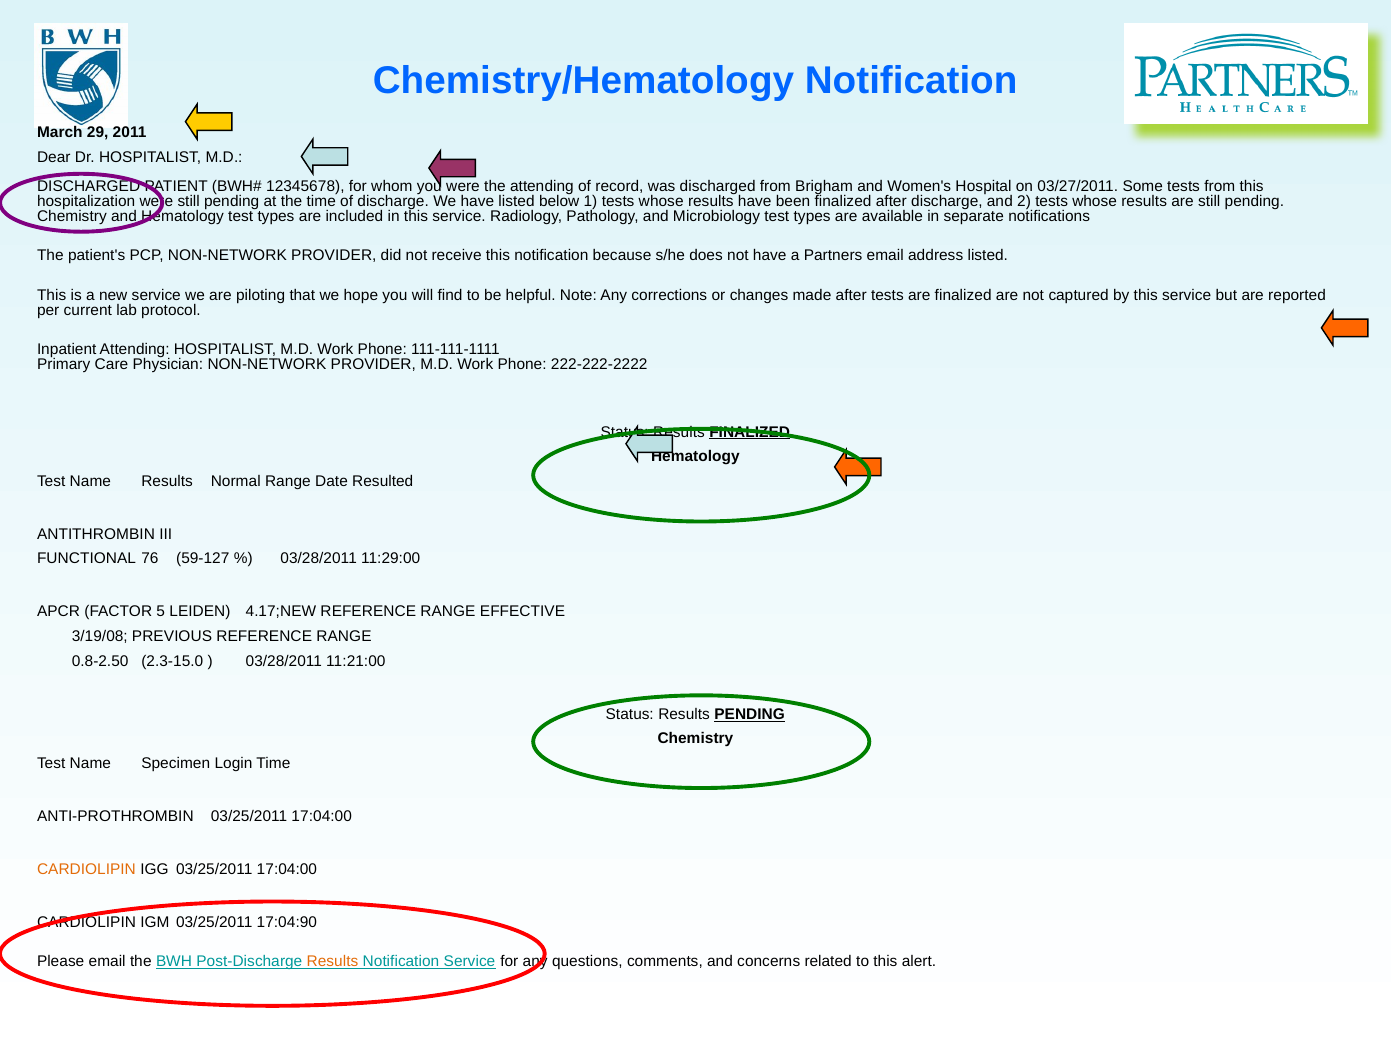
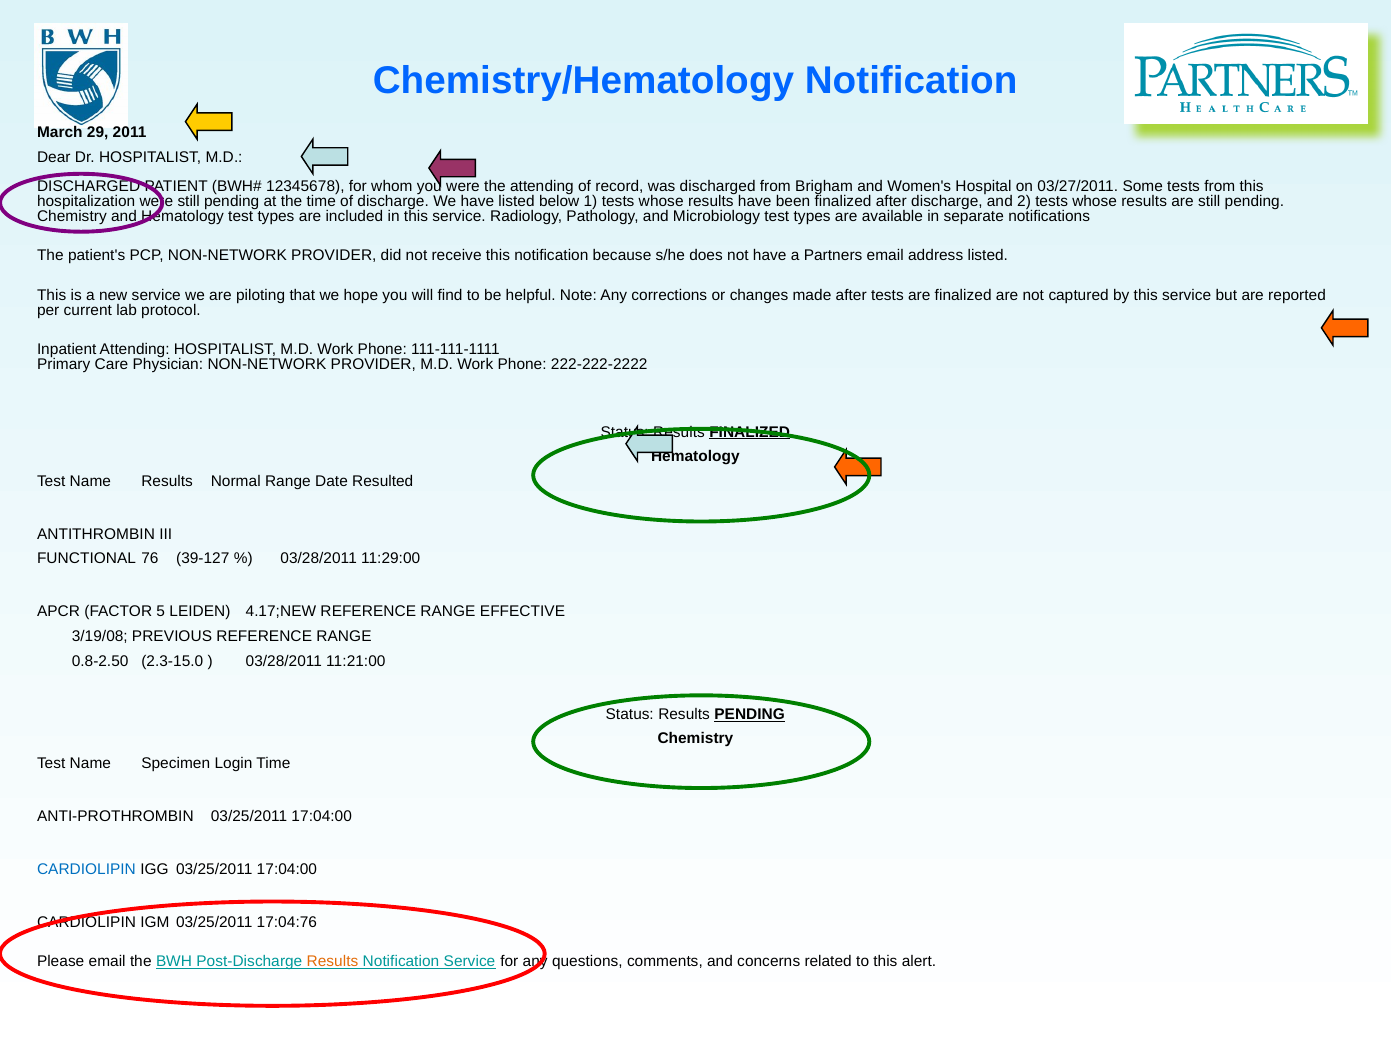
59-127: 59-127 -> 39-127 (203, 559)
CARDIOLIPIN colour: orange -> blue (86, 870)
17:04:90: 17:04:90 -> 17:04:76 (287, 923)
